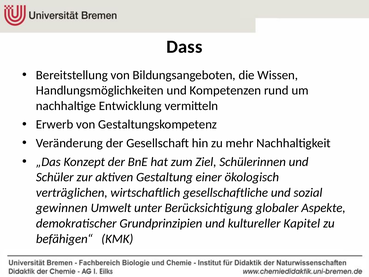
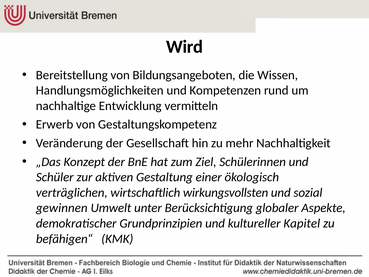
Dass: Dass -> Wird (185, 47)
gesellschaftliche: gesellschaftliche -> wirkungsvollsten (226, 192)
